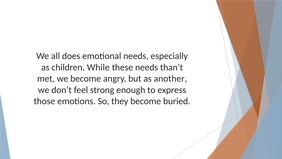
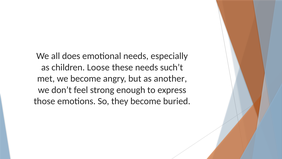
While: While -> Loose (98, 67)
than’t: than’t -> such’t (172, 67)
